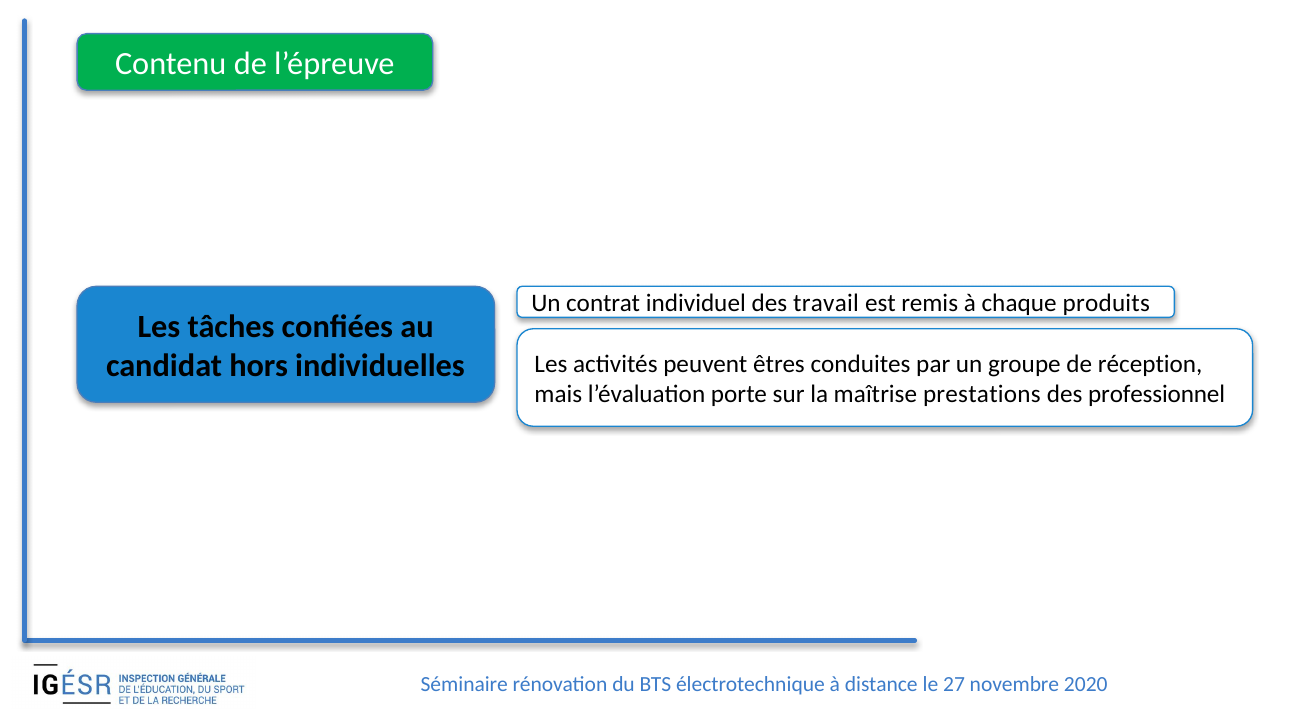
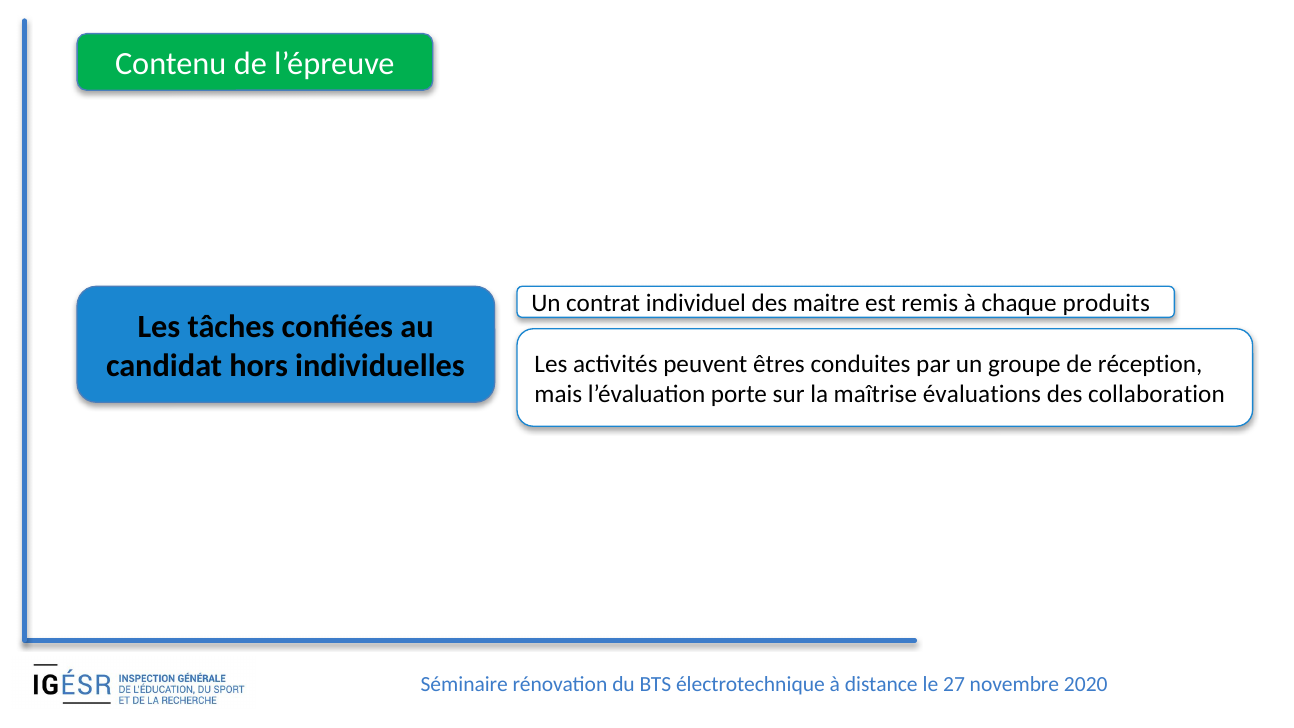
travail: travail -> maitre (826, 304)
prestations: prestations -> évaluations (982, 394)
professionnel: professionnel -> collaboration (1156, 394)
